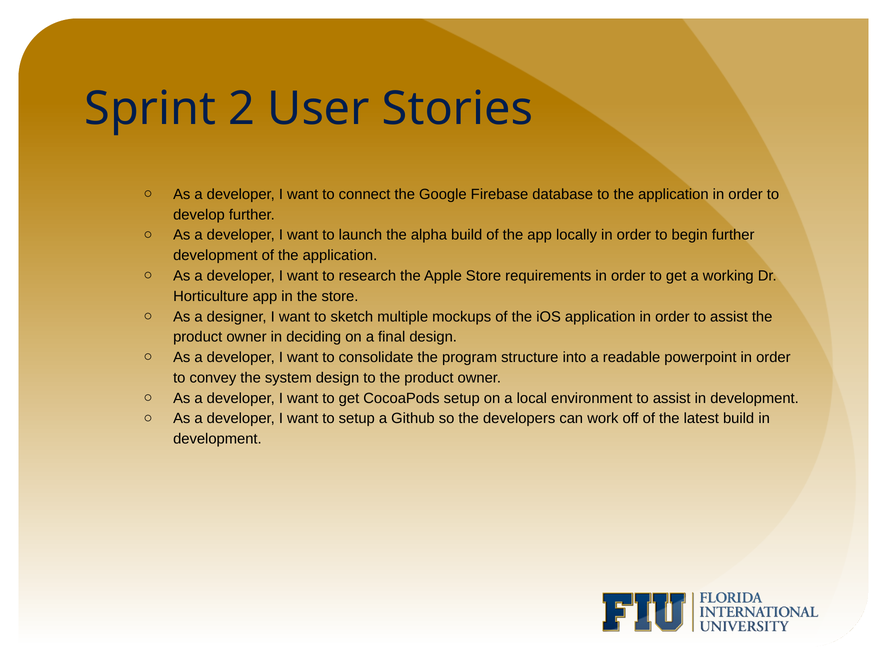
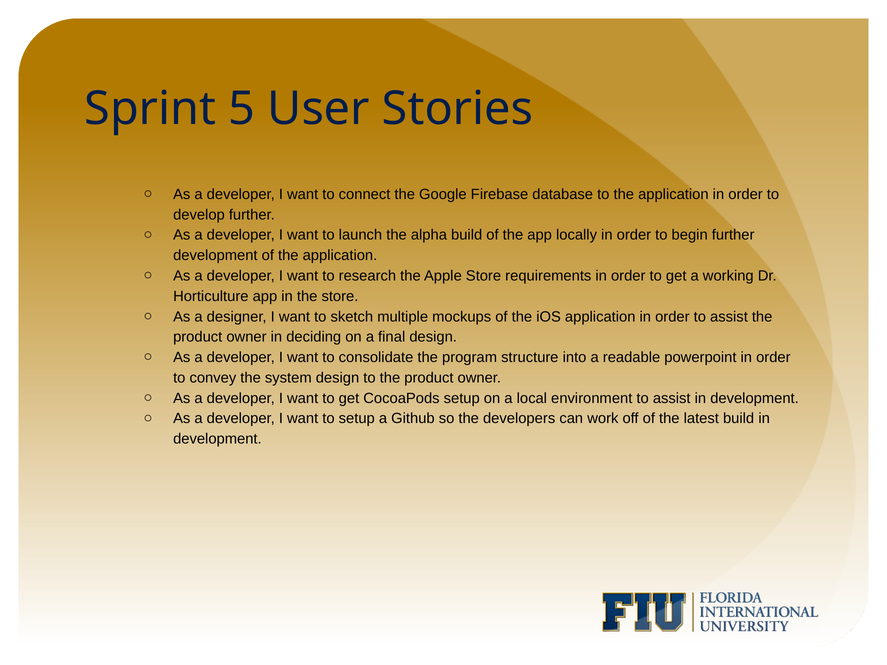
2: 2 -> 5 (242, 109)
